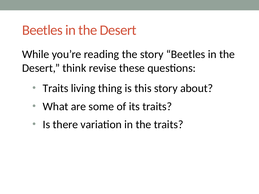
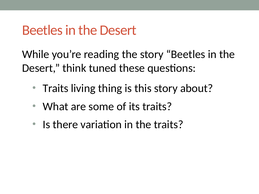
revise: revise -> tuned (103, 68)
